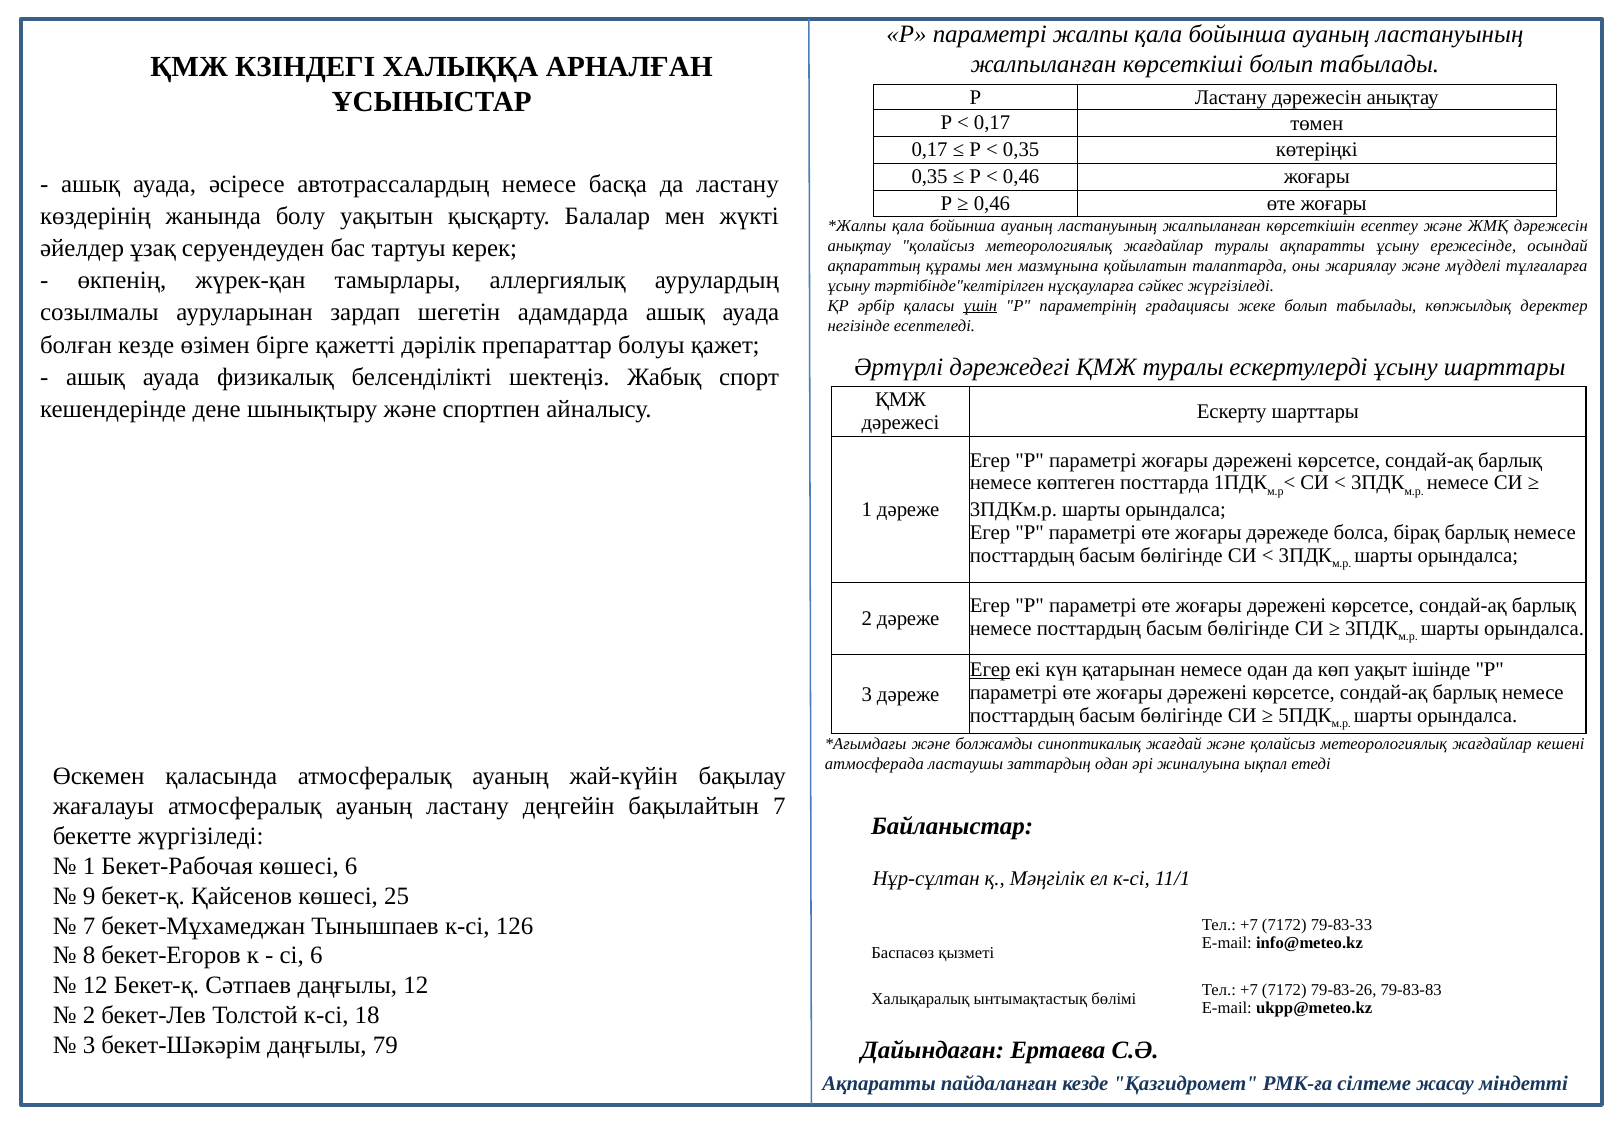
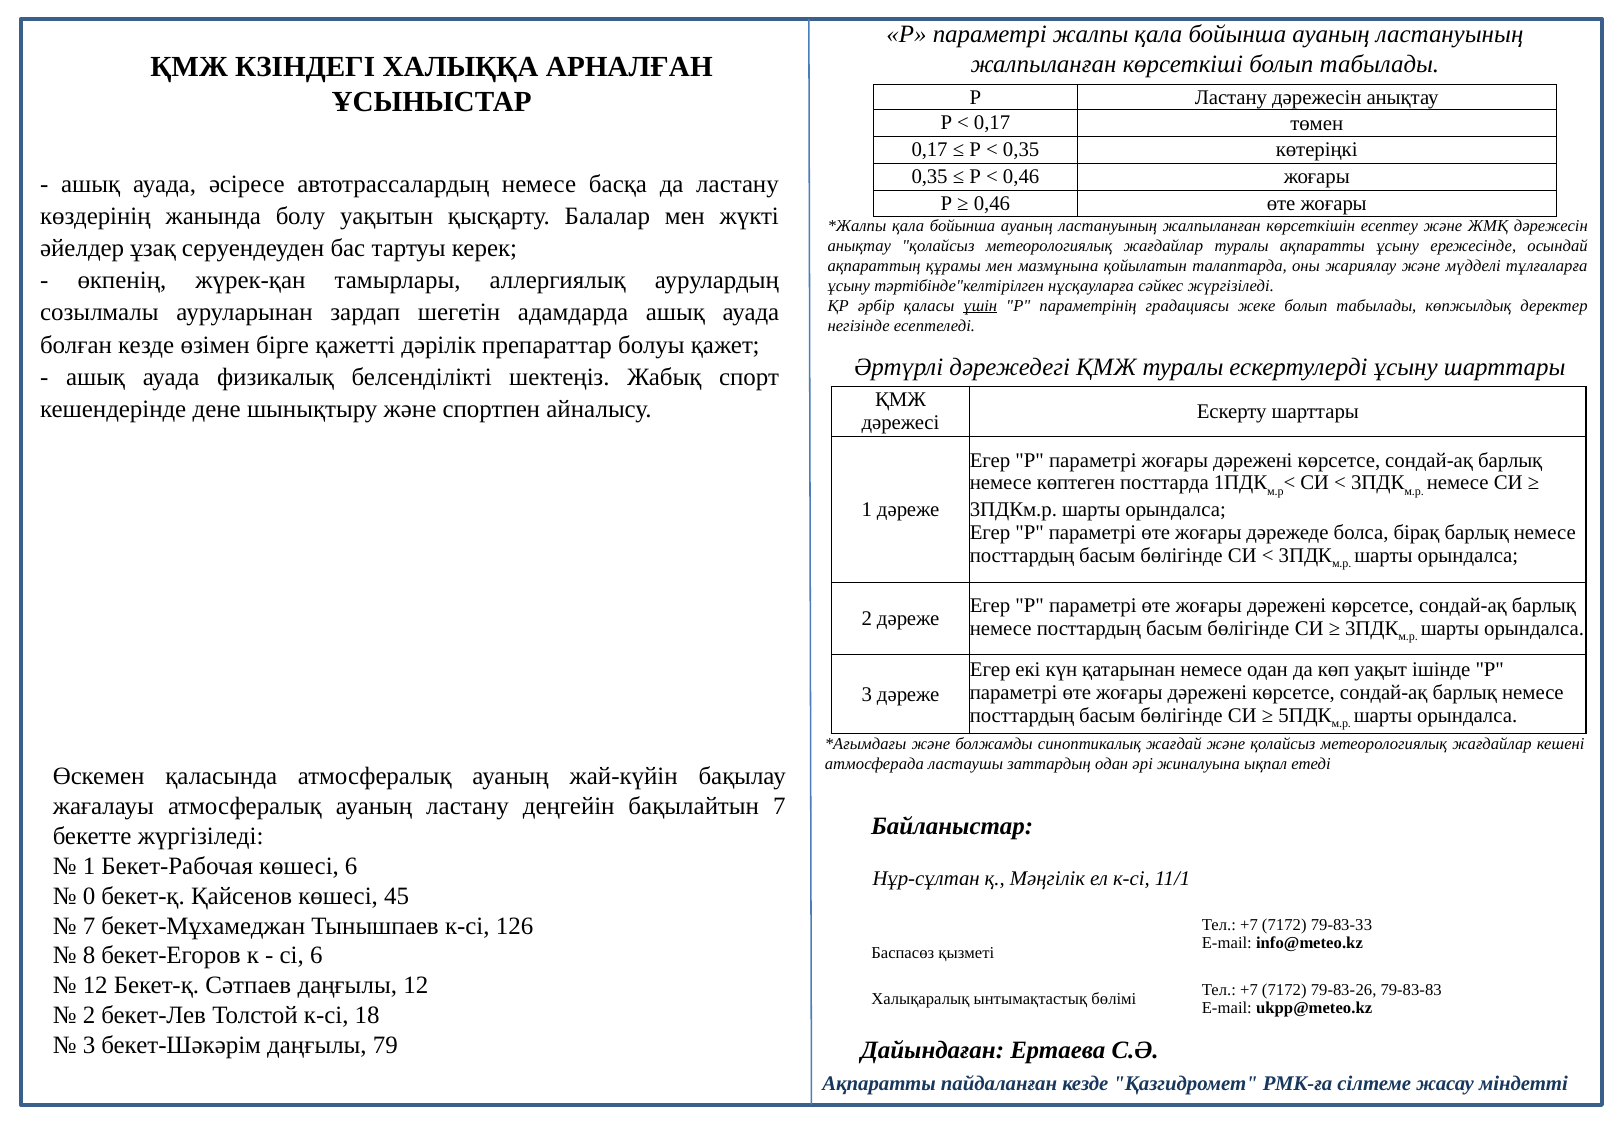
Егер underline: present -> none (990, 669)
9: 9 -> 0 (89, 895)
25: 25 -> 45 (397, 895)
